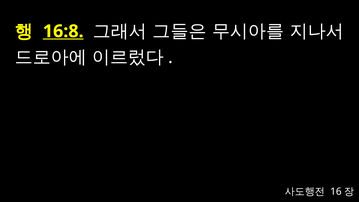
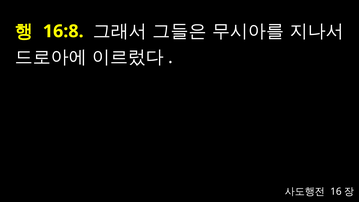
16:8 underline: present -> none (63, 31)
